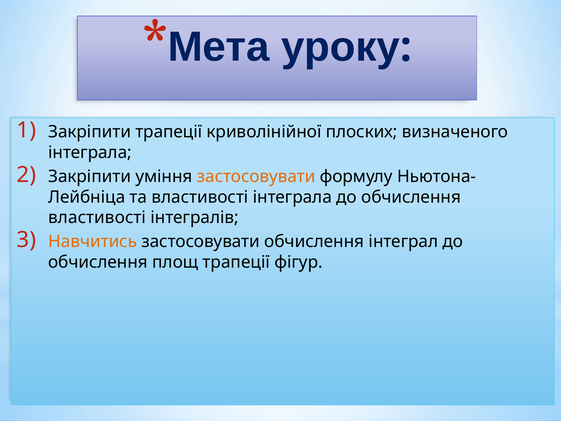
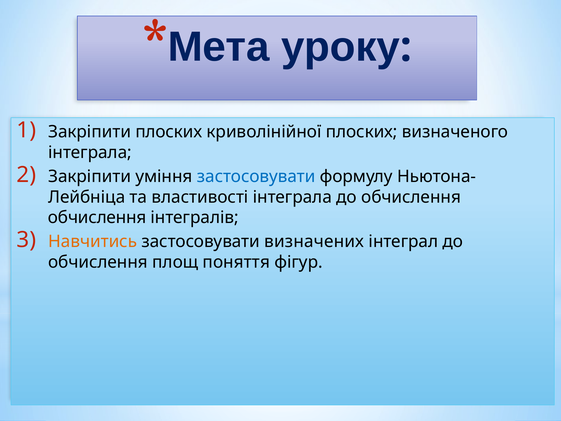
Закріпити трапеції: трапеції -> плоских (169, 132)
застосовувати colour: orange -> blue (256, 176)
властивості: властивості -> обчислення (97, 217)
застосовувати обчислення: обчислення -> визначених (314, 241)
площ трапеції: трапеції -> поняття (236, 262)
